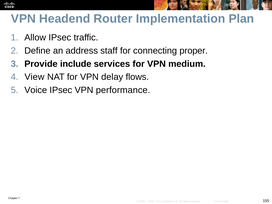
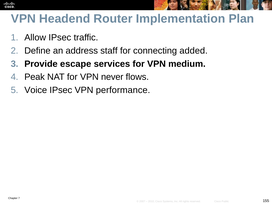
proper: proper -> added (194, 51)
include: include -> escape (76, 64)
View: View -> Peak (35, 77)
delay: delay -> never (112, 77)
